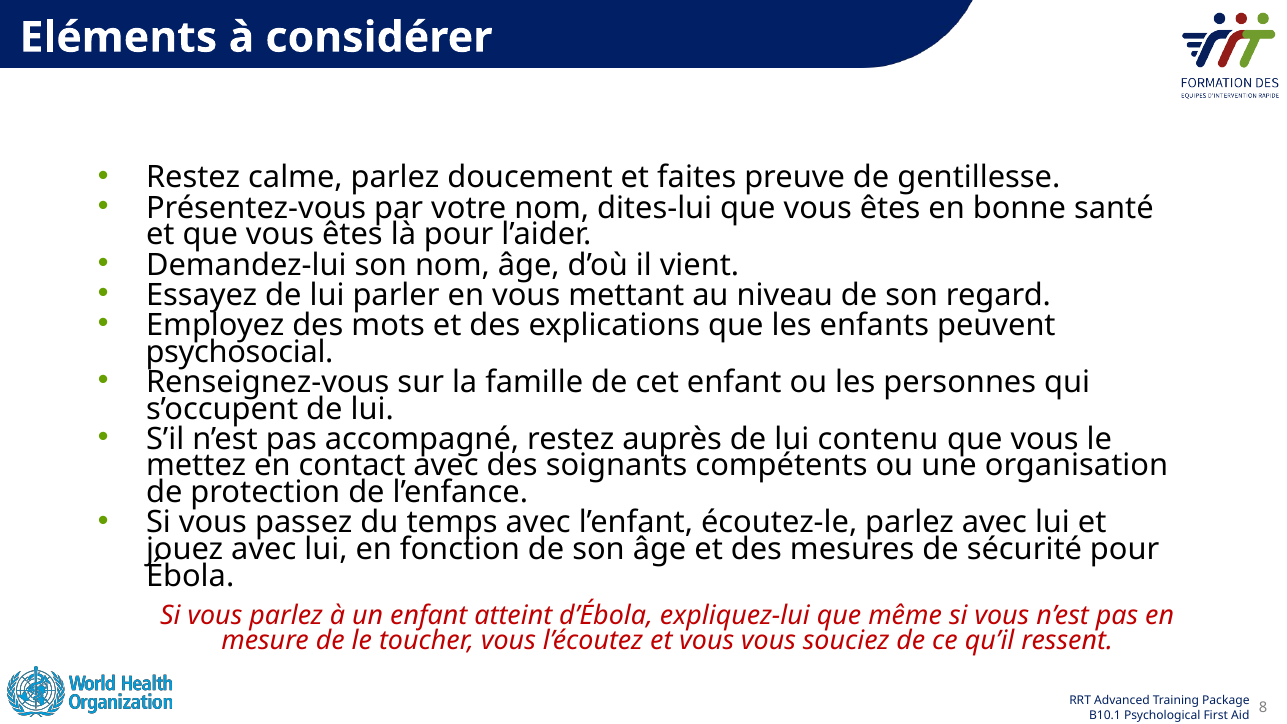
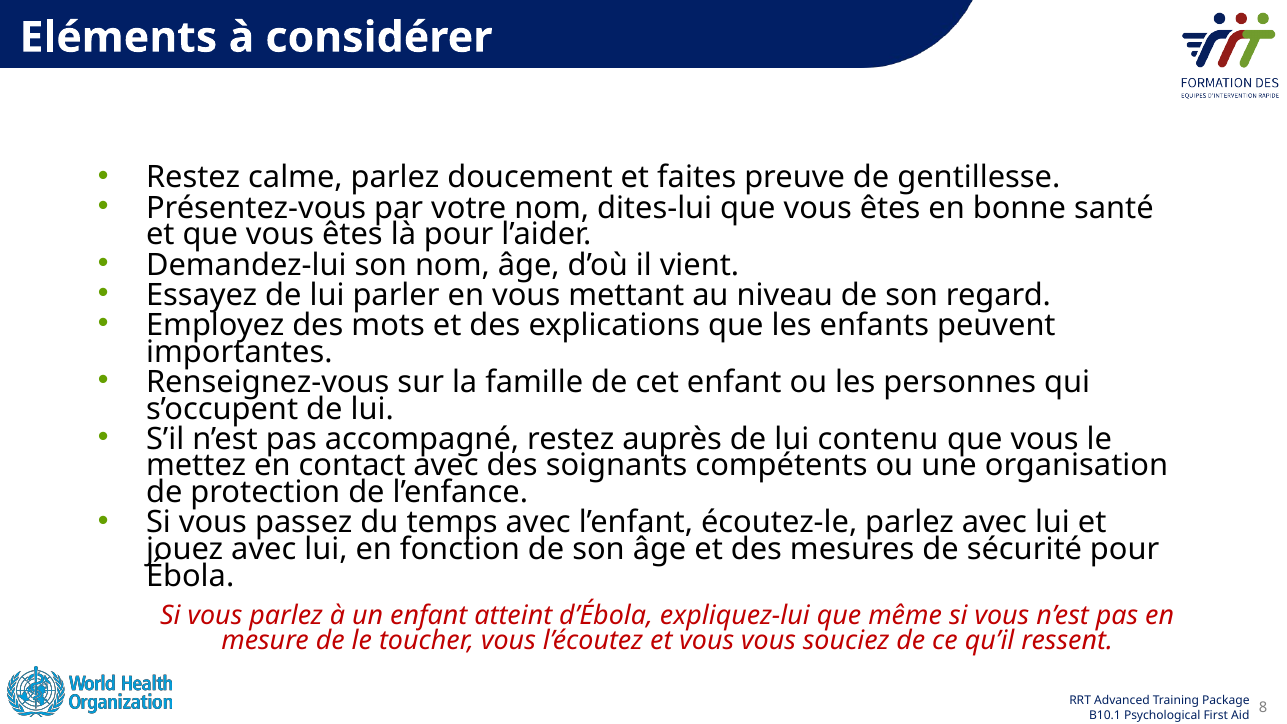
psychosocial: psychosocial -> importantes (239, 352)
